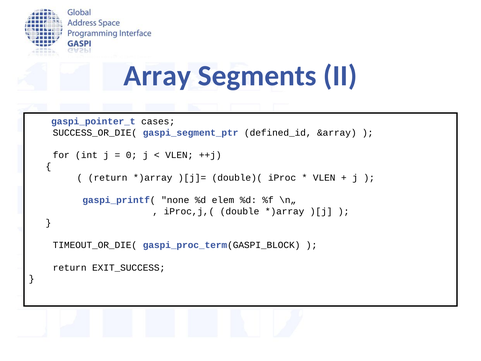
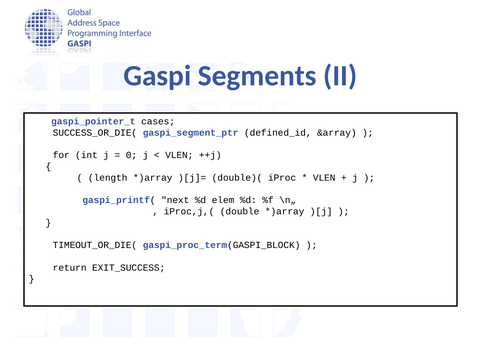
Array: Array -> Gaspi (157, 76)
return: return -> length (108, 178)
none: none -> next (175, 200)
